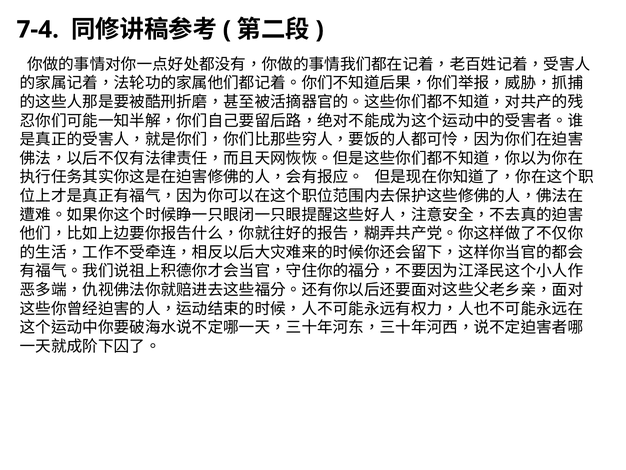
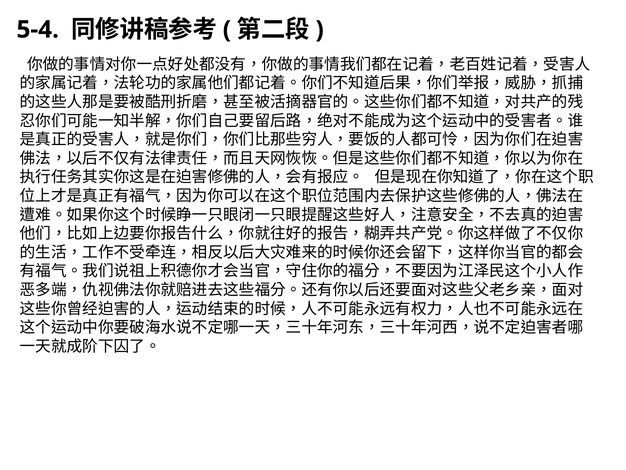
7-4: 7-4 -> 5-4 (38, 30)
